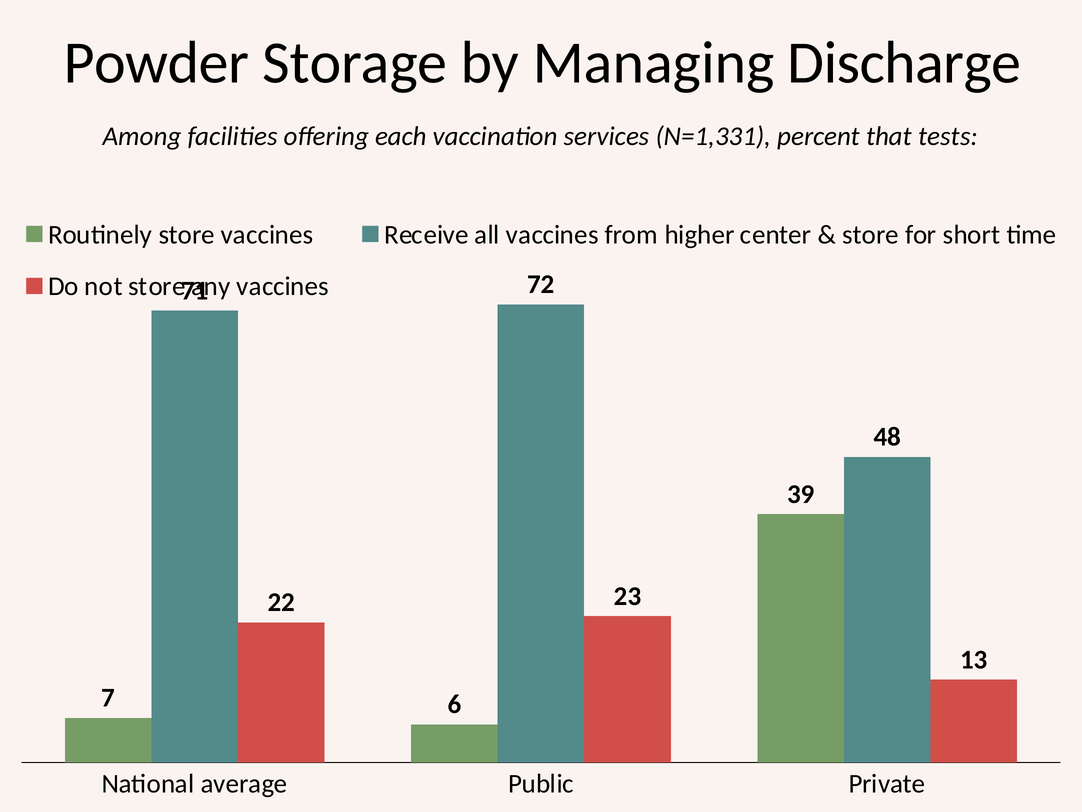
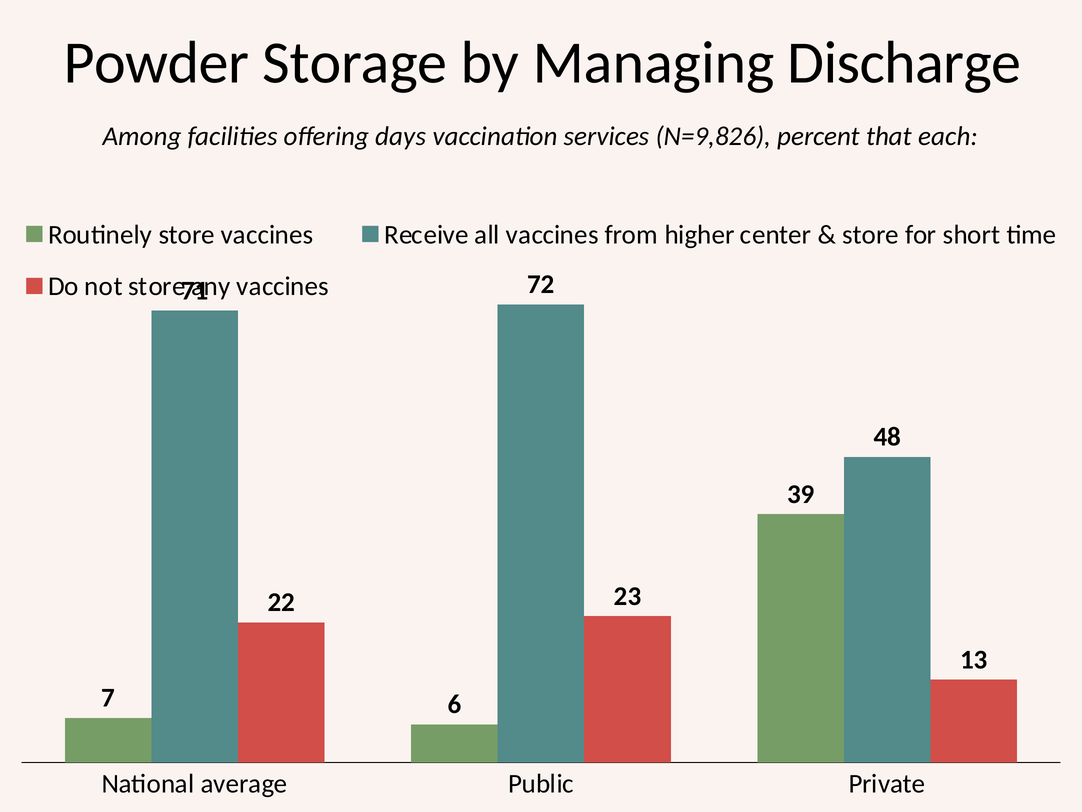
each: each -> days (401, 136)
N=1,331: N=1,331 -> N=9,826 (713, 136)
tests: tests -> each (948, 136)
